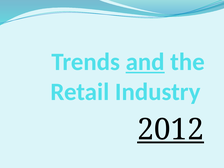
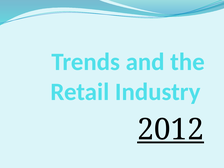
and underline: present -> none (145, 62)
